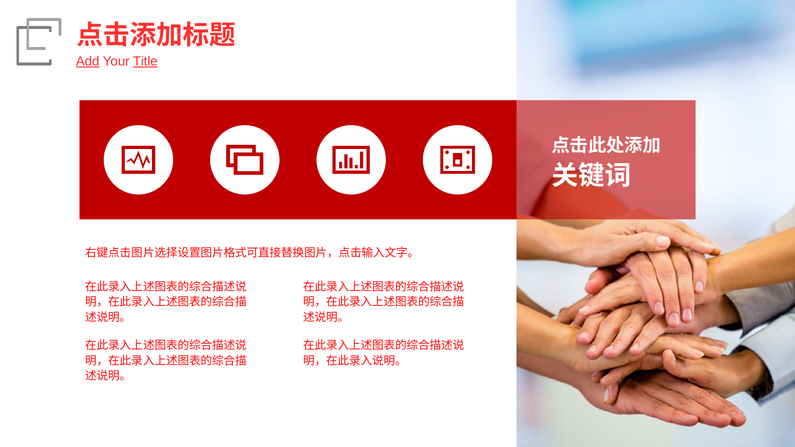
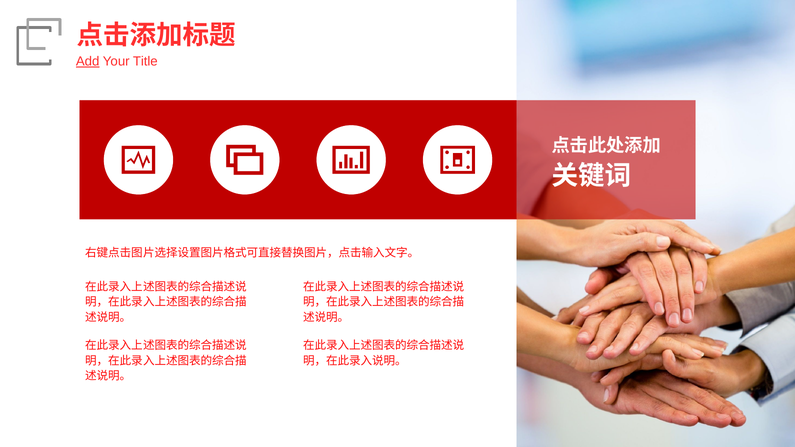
Title underline: present -> none (145, 61)
